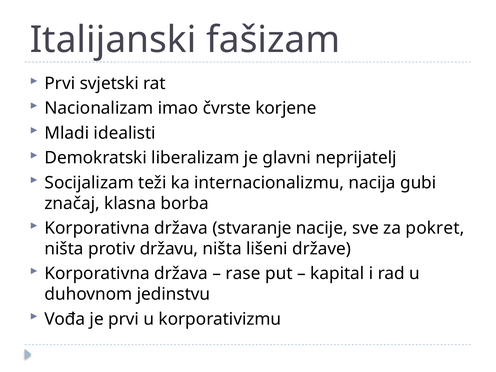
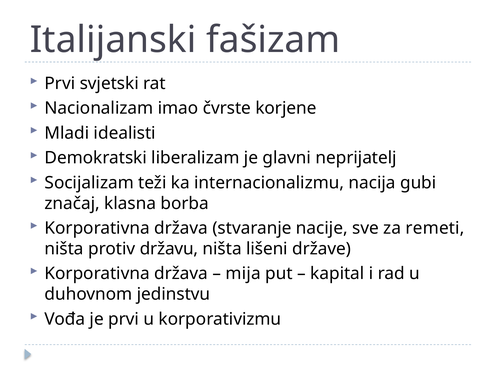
pokret: pokret -> remeti (435, 228)
rase: rase -> mija (243, 274)
